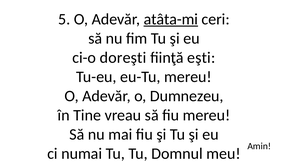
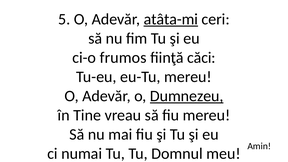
doreşti: doreşti -> frumos (123, 58)
eşti: eşti -> căci (201, 58)
Dumnezeu underline: none -> present (187, 96)
